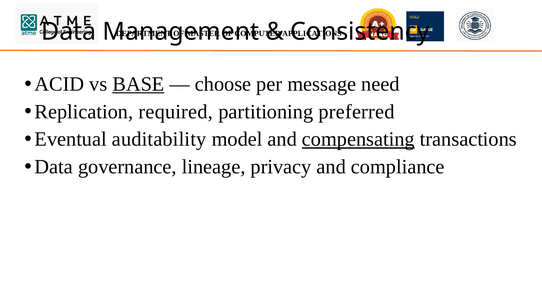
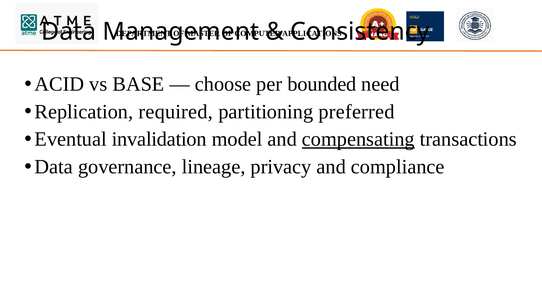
BASE underline: present -> none (138, 84)
message: message -> bounded (322, 84)
auditability: auditability -> invalidation (159, 139)
